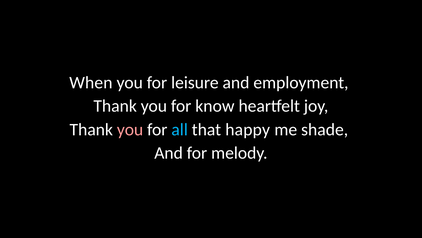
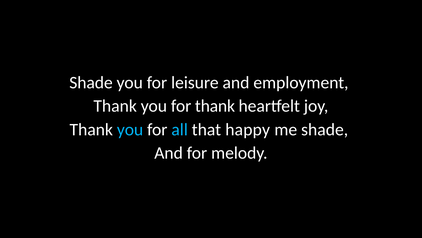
When: When -> Shade (91, 82)
for know: know -> thank (215, 106)
you colour: pink -> light blue (130, 129)
